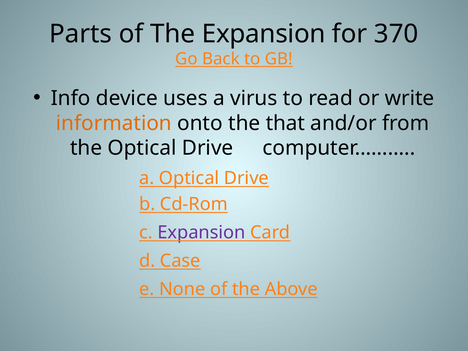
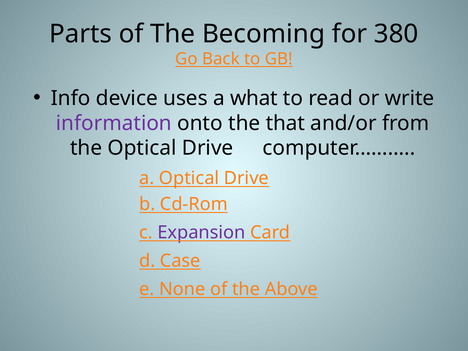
The Expansion: Expansion -> Becoming (264, 34)
370: 370 -> 380 (396, 34)
virus: virus -> what (254, 98)
information colour: orange -> purple (114, 123)
